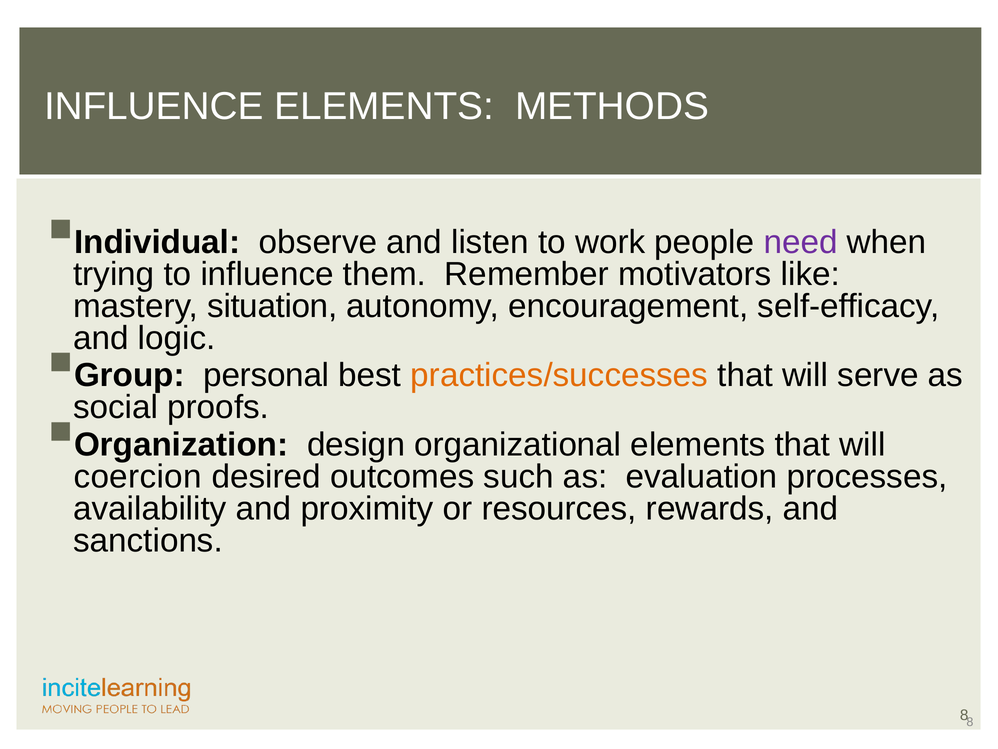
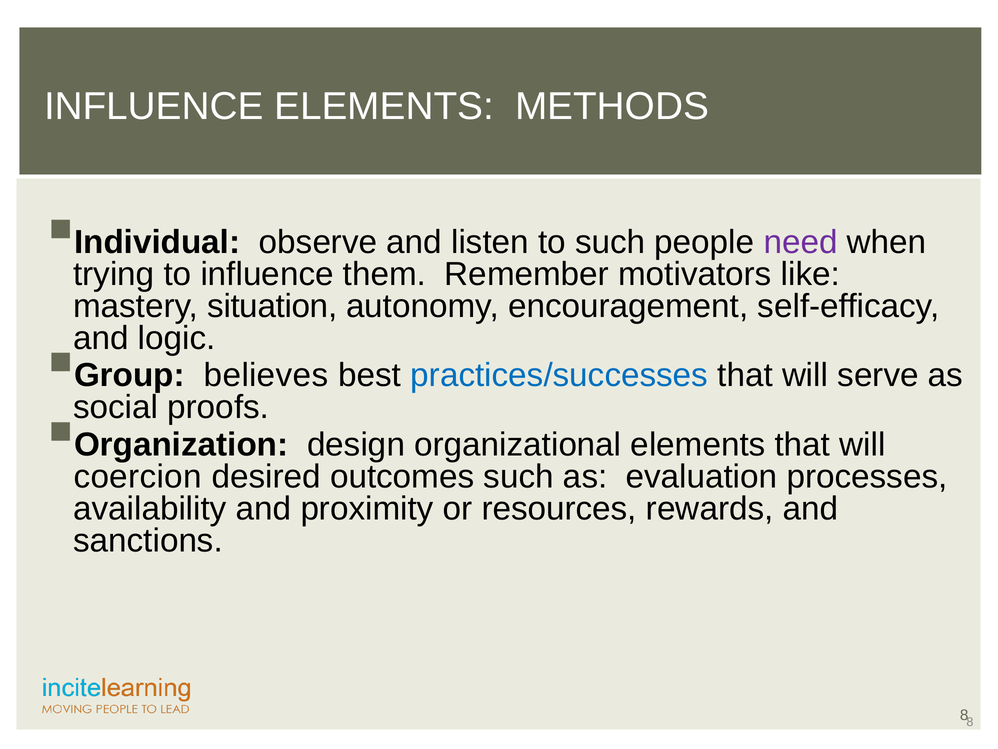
to work: work -> such (610, 242)
personal: personal -> believes (266, 375)
practices/successes colour: orange -> blue (559, 375)
